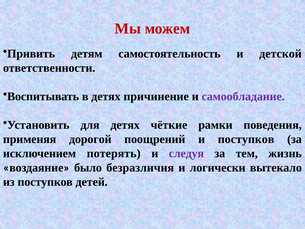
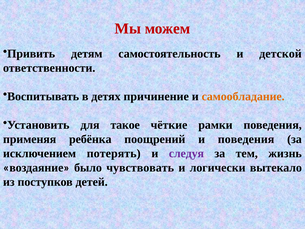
самообладание colour: purple -> orange (243, 96)
для детях: детях -> такое (125, 125)
дорогой: дорогой -> ребёнка (90, 139)
и поступков: поступков -> поведения (246, 139)
безразличия: безразличия -> чувствовать (140, 168)
